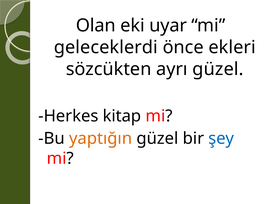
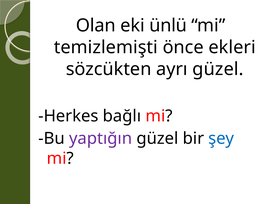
uyar: uyar -> ünlü (168, 26)
geleceklerdi: geleceklerdi -> temizlemişti (106, 47)
kitap: kitap -> bağlı (122, 116)
yaptığın colour: orange -> purple (101, 138)
